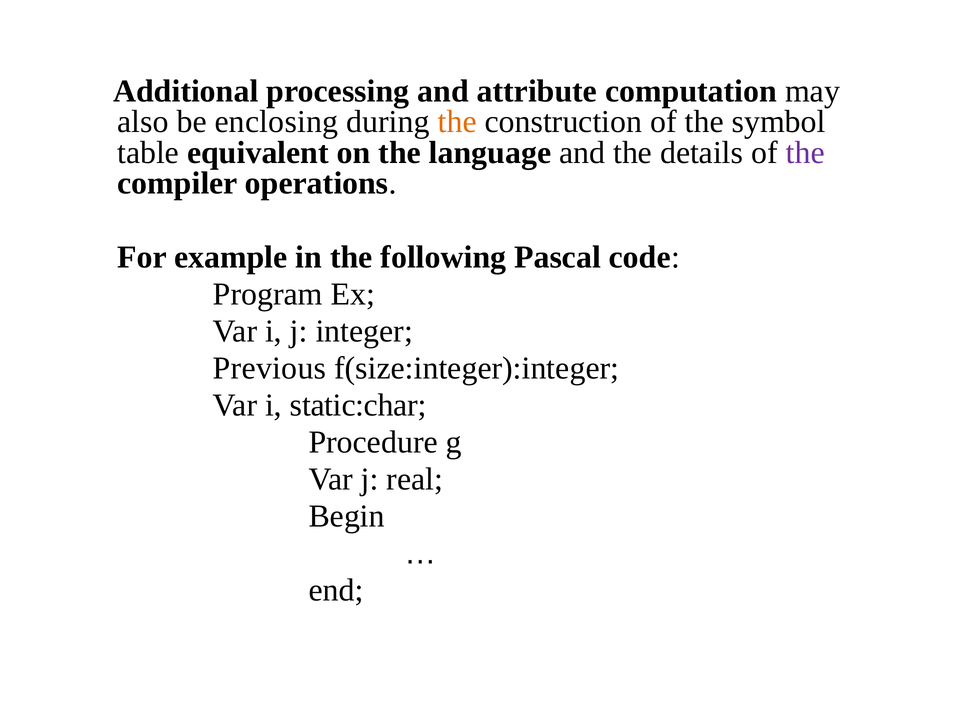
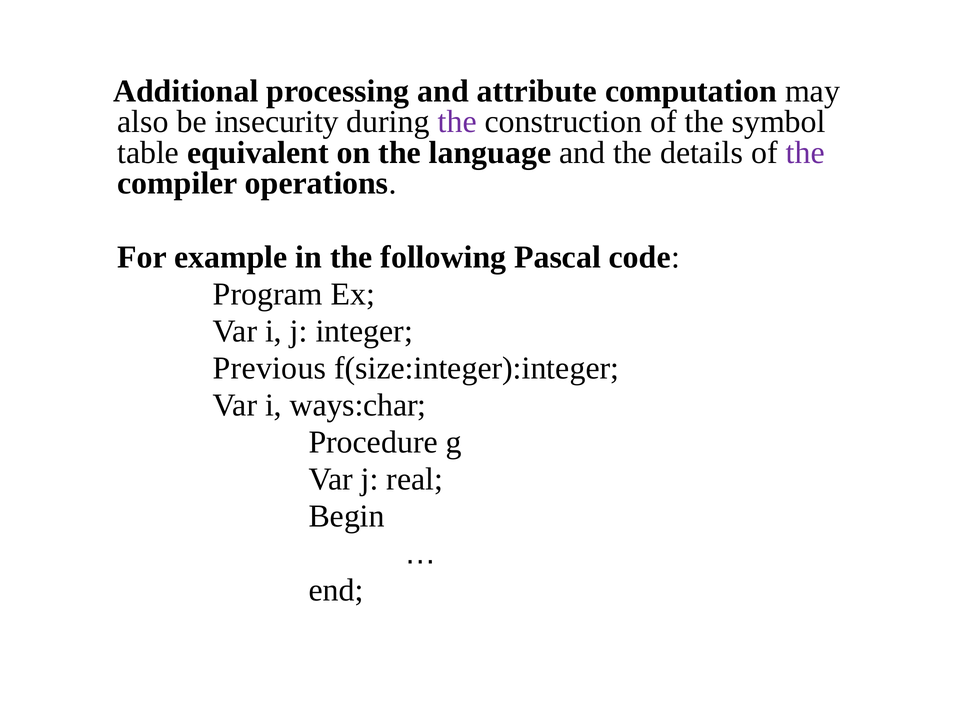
enclosing: enclosing -> insecurity (277, 122)
the colour: orange -> purple (457, 122)
static:char: static:char -> ways:char (358, 405)
